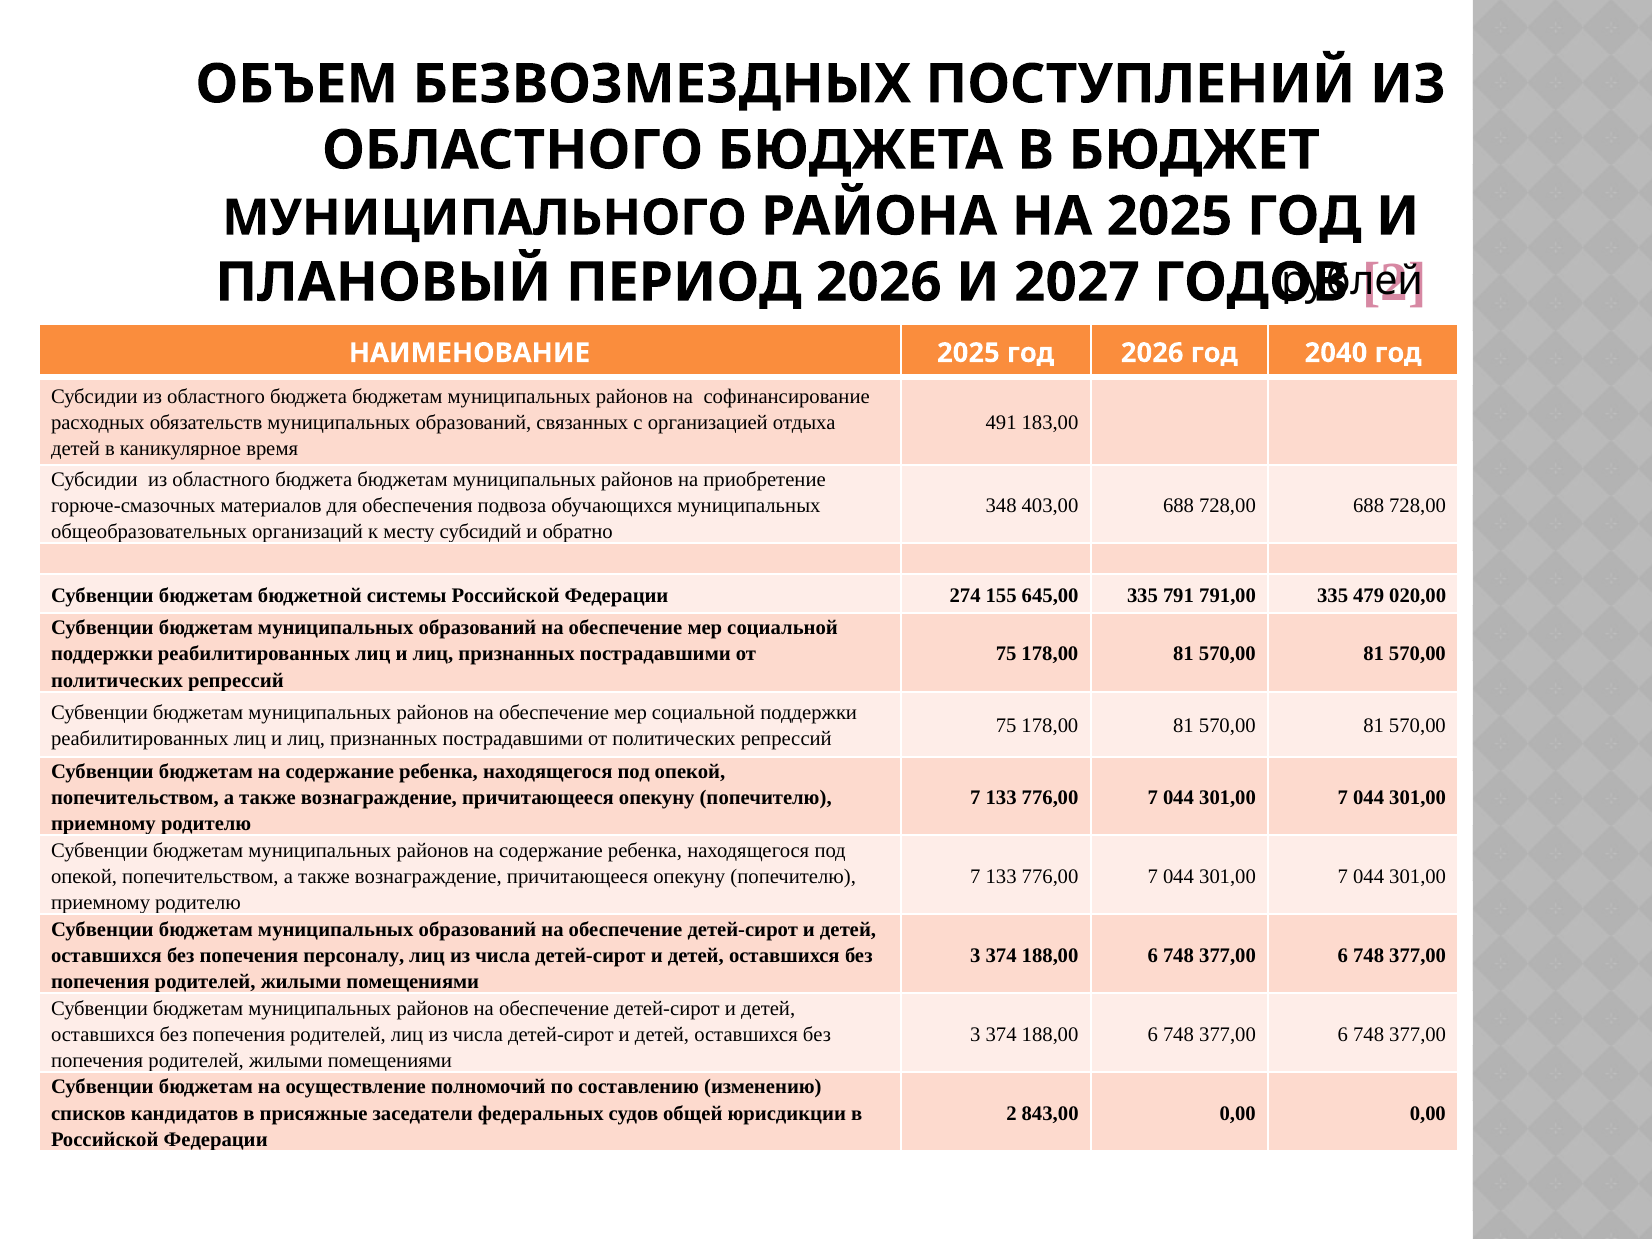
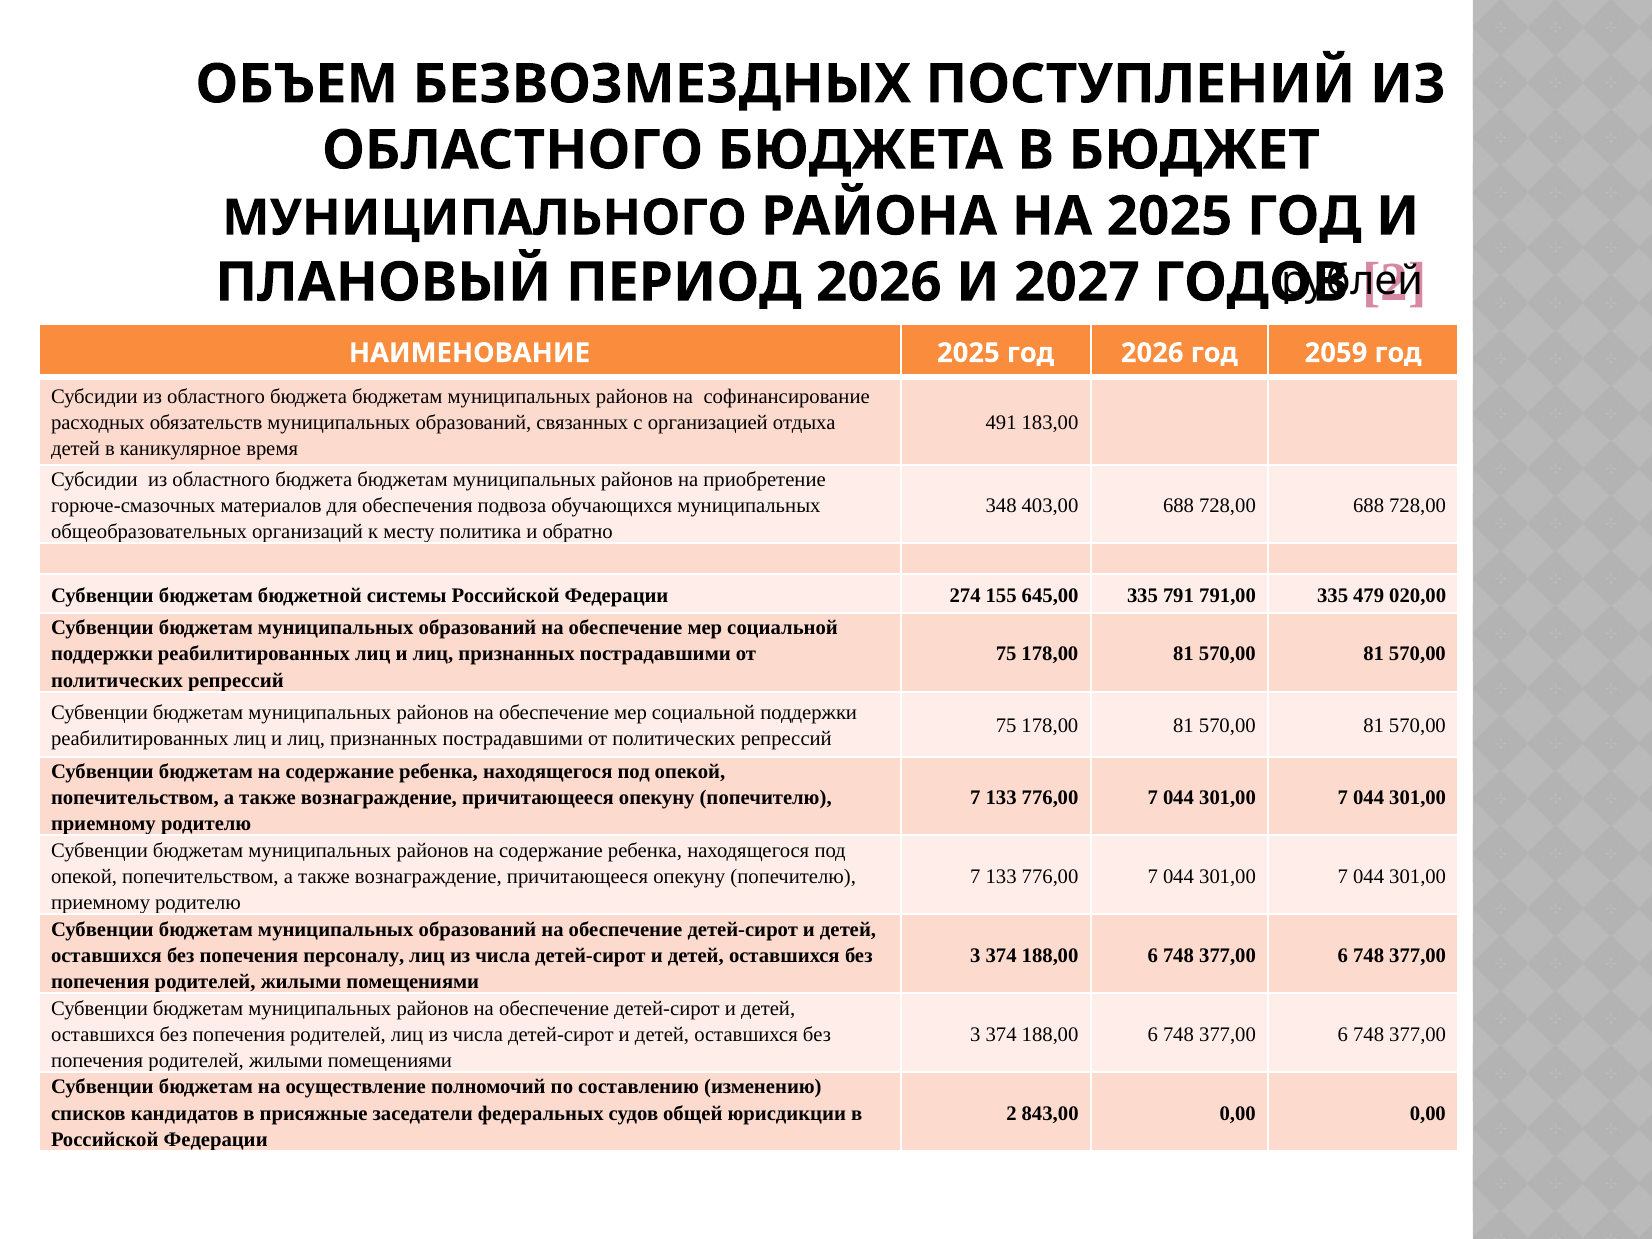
2040: 2040 -> 2059 (1336, 353)
субсидий: субсидий -> политика (480, 532)
